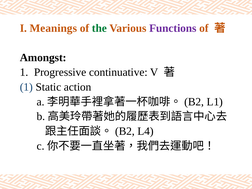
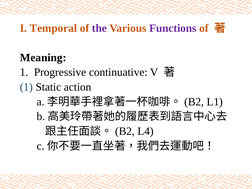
Meanings: Meanings -> Temporal (53, 28)
the colour: green -> purple (99, 28)
Amongst: Amongst -> Meaning (43, 58)
